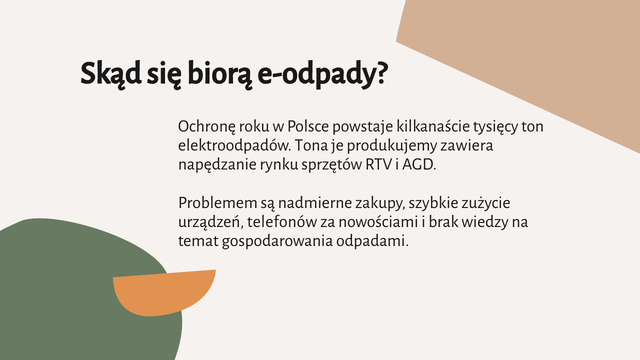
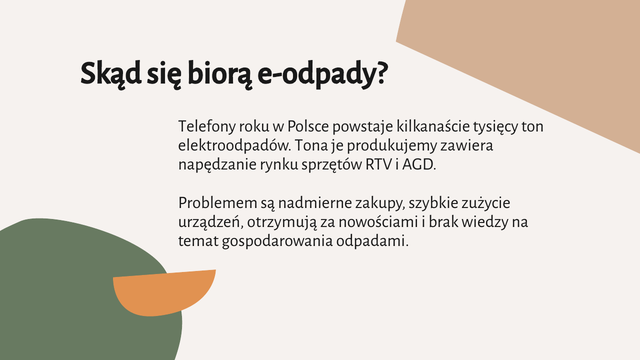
Ochronę: Ochronę -> Telefony (207, 126)
telefonów: telefonów -> otrzymują (282, 221)
